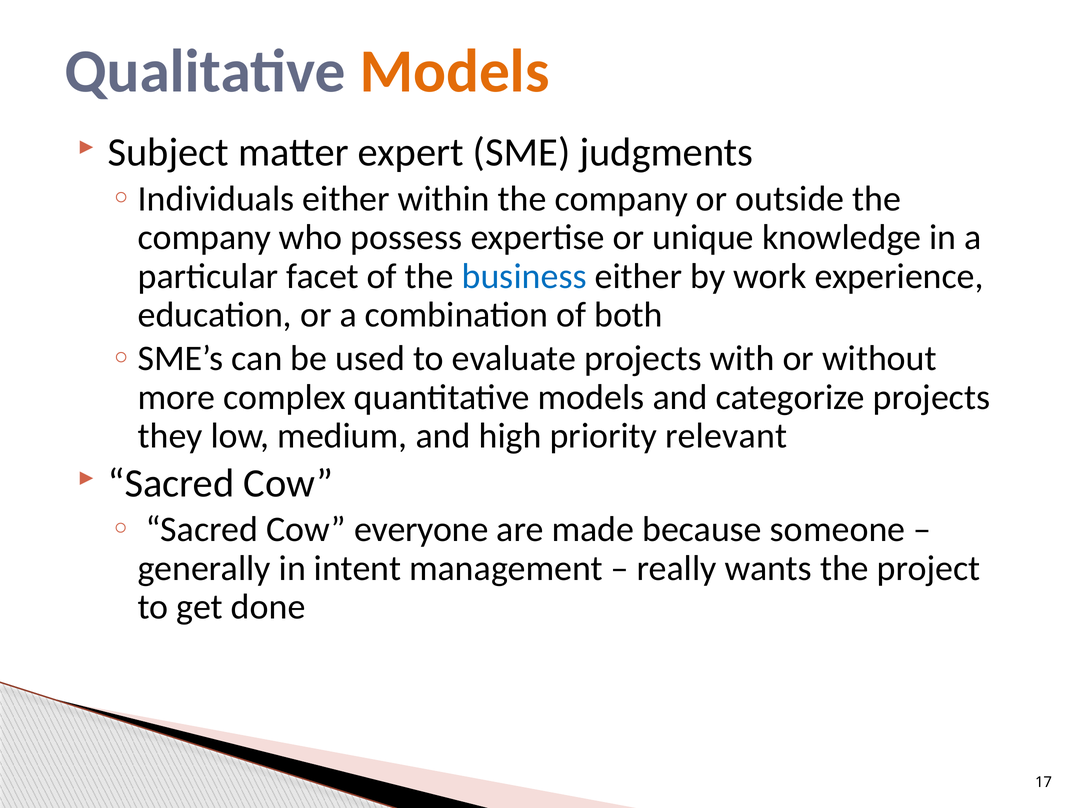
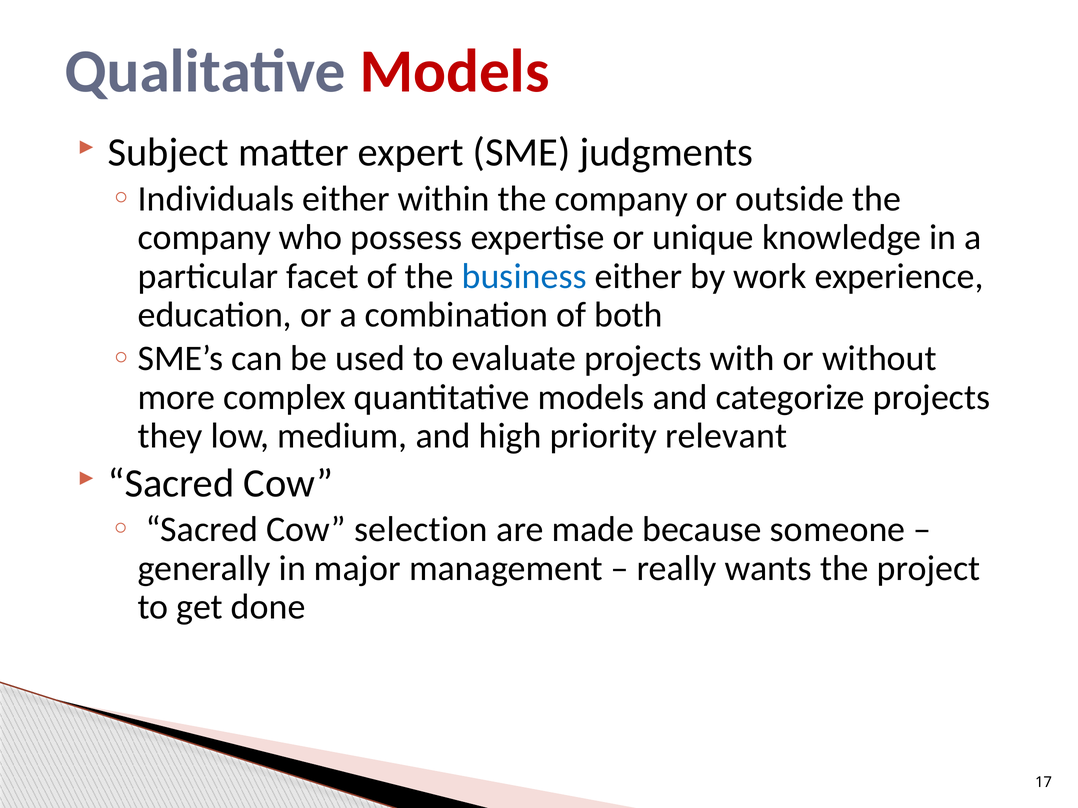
Models colour: orange -> red (455, 72)
everyone: everyone -> selection (421, 530)
intent: intent -> major (357, 569)
